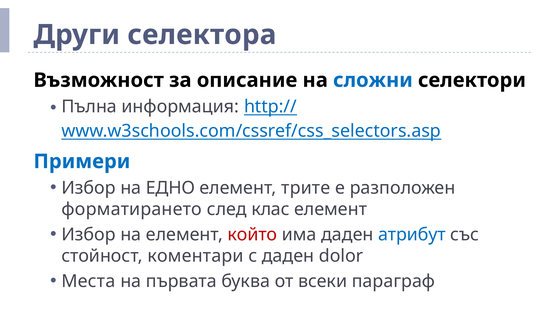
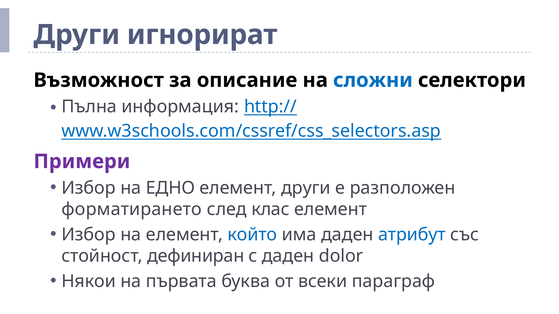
селектора: селектора -> игнорират (202, 35)
Примери colour: blue -> purple (82, 162)
елемент трите: трите -> други (306, 188)
който colour: red -> blue (252, 235)
коментари: коментари -> дефиниран (196, 256)
Места: Места -> Някои (89, 282)
